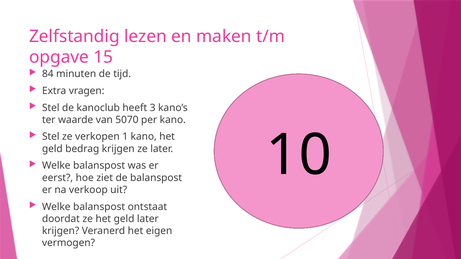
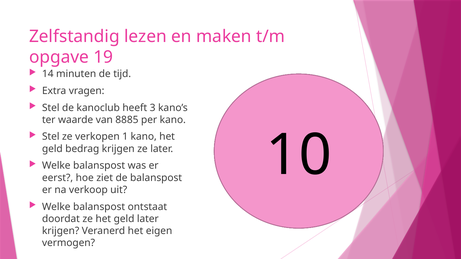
15: 15 -> 19 (103, 57)
84: 84 -> 14 (48, 74)
5070: 5070 -> 8885 (127, 120)
